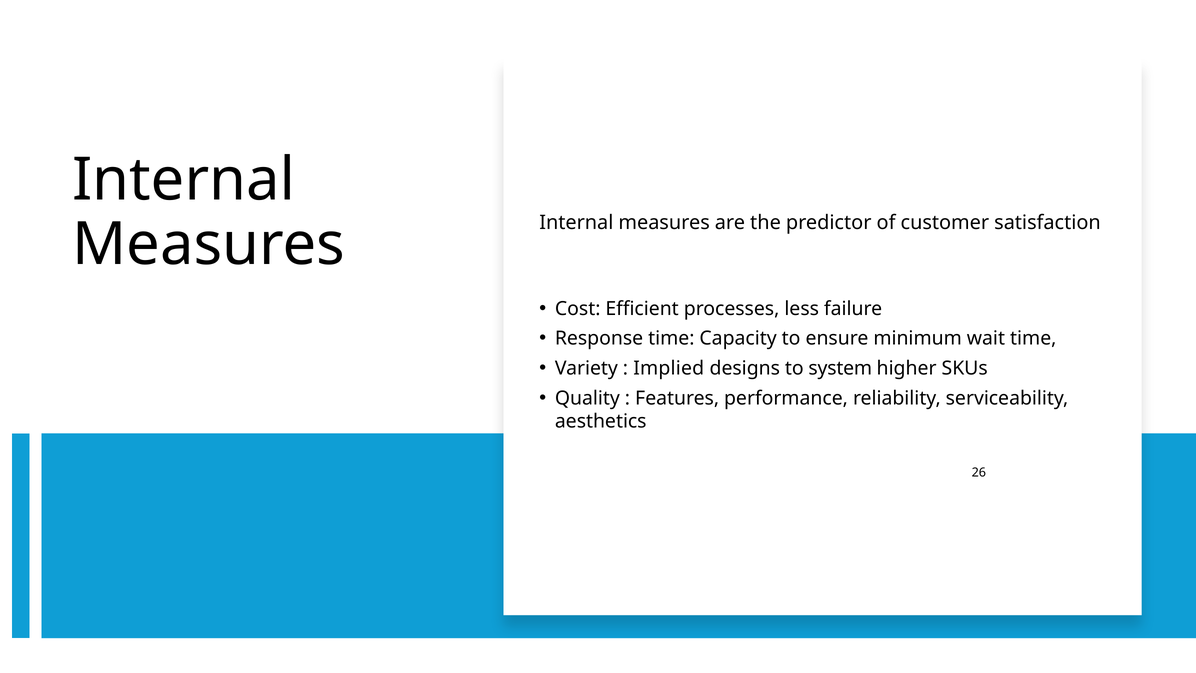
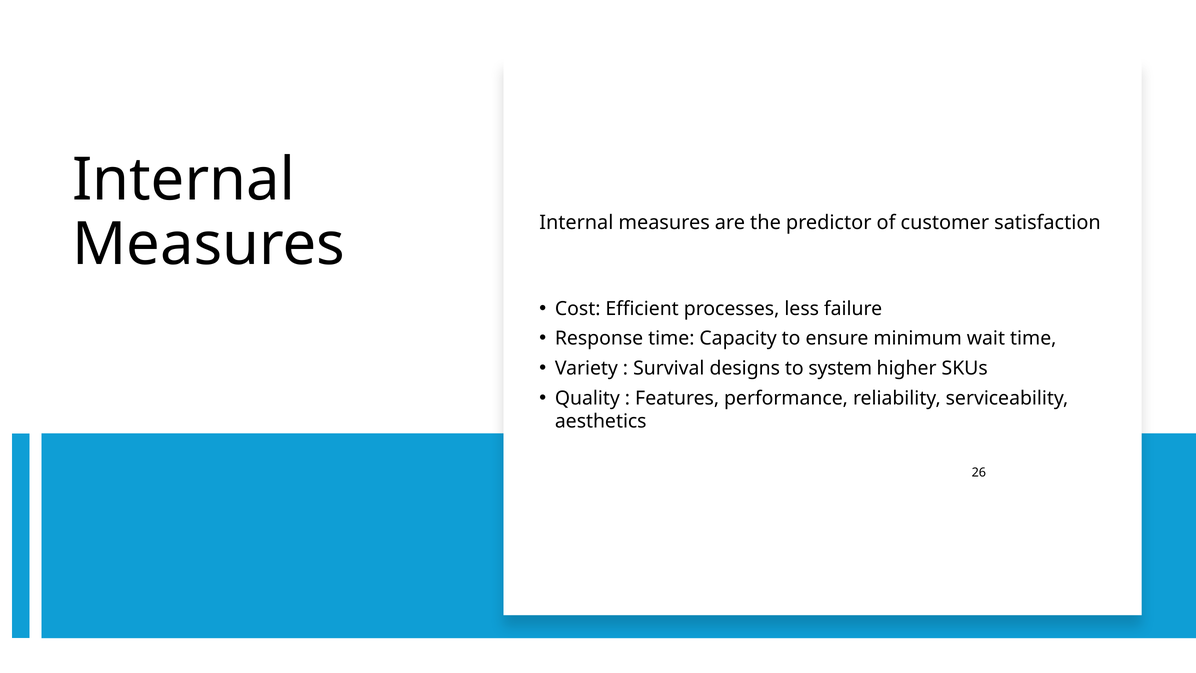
Implied: Implied -> Survival (669, 368)
